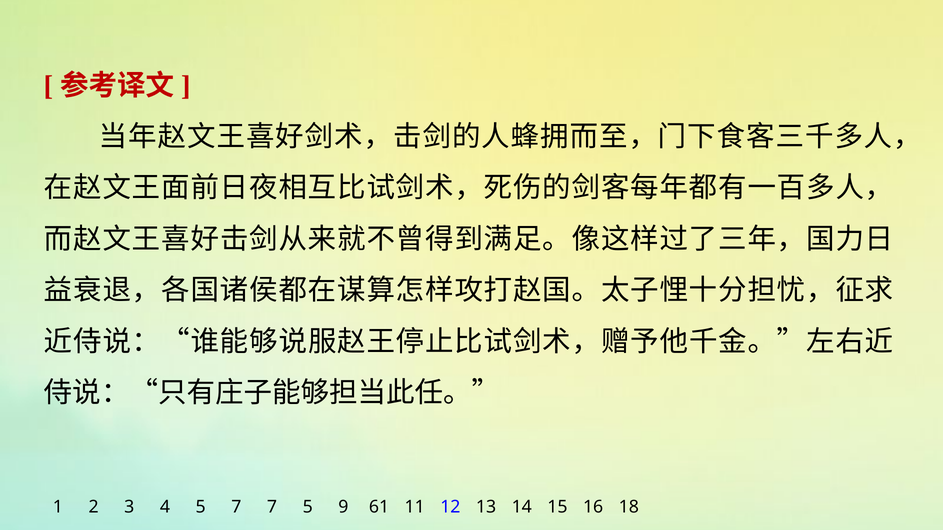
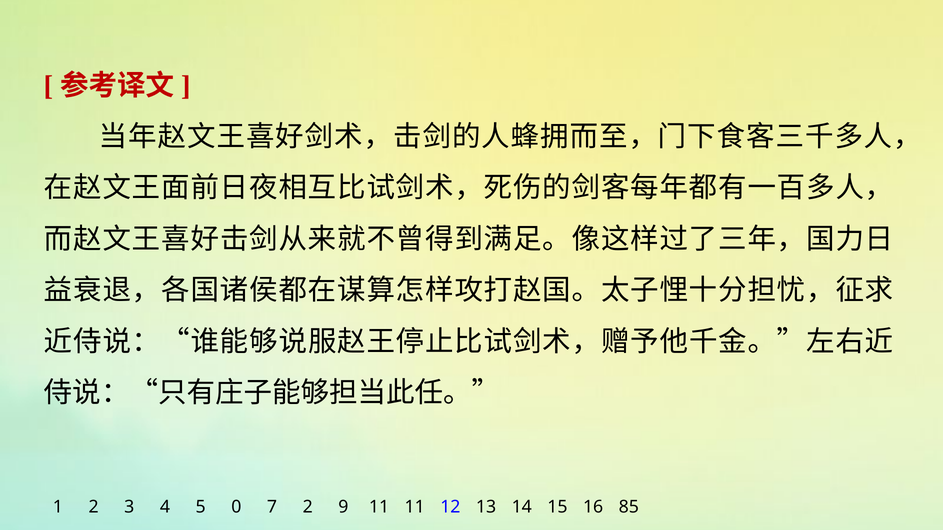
5 7: 7 -> 0 (236, 508)
7 5: 5 -> 2 (308, 508)
9 61: 61 -> 11 (379, 508)
18: 18 -> 85 (629, 508)
